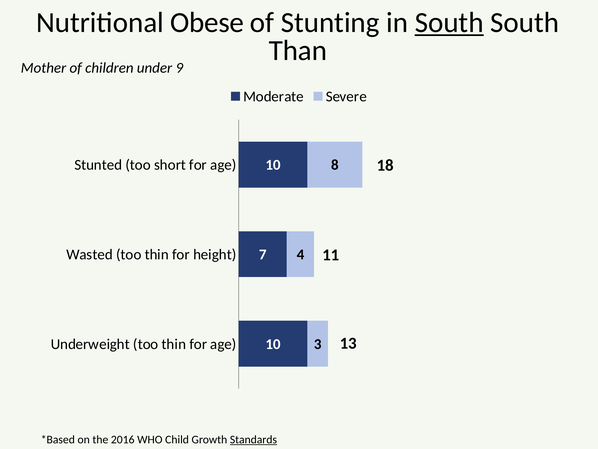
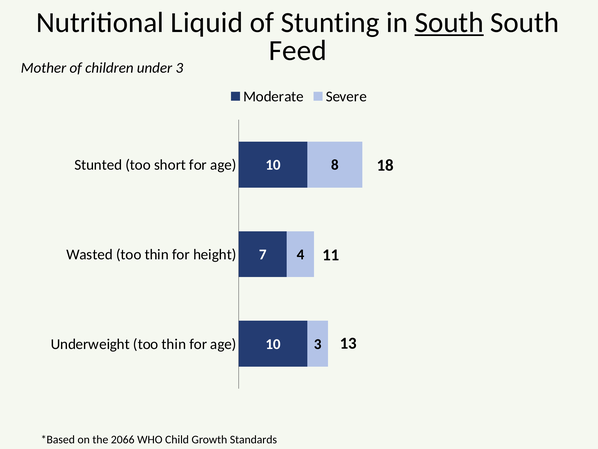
Obese: Obese -> Liquid (207, 23)
Than: Than -> Feed (298, 50)
under 9: 9 -> 3 (179, 68)
2016: 2016 -> 2066 (123, 439)
Standards underline: present -> none (253, 439)
